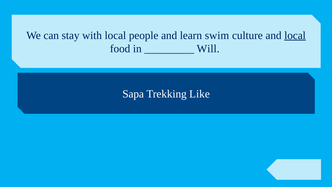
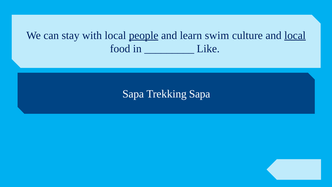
people underline: none -> present (144, 35)
Will: Will -> Like (208, 49)
Trekking Like: Like -> Sapa (200, 94)
